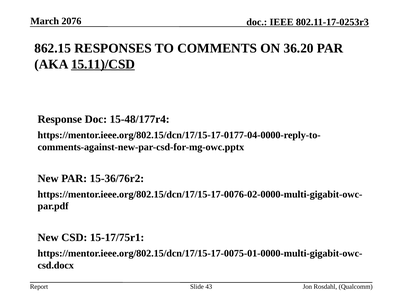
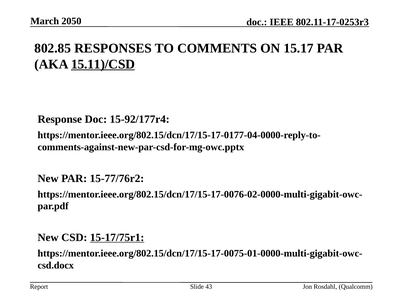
2076: 2076 -> 2050 (71, 21)
862.15: 862.15 -> 802.85 (53, 48)
36.20: 36.20 -> 15.17 (299, 48)
15-48/177r4: 15-48/177r4 -> 15-92/177r4 (140, 119)
15-36/76r2: 15-36/76r2 -> 15-77/76r2 (117, 178)
15-17/75r1 underline: none -> present (117, 238)
